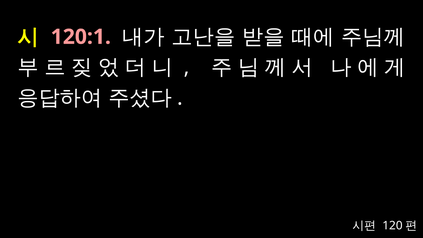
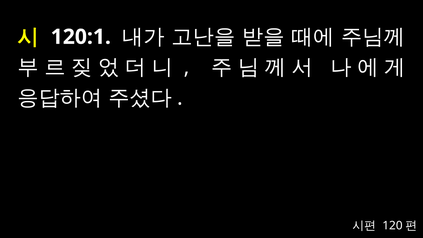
120:1 colour: pink -> white (81, 37)
